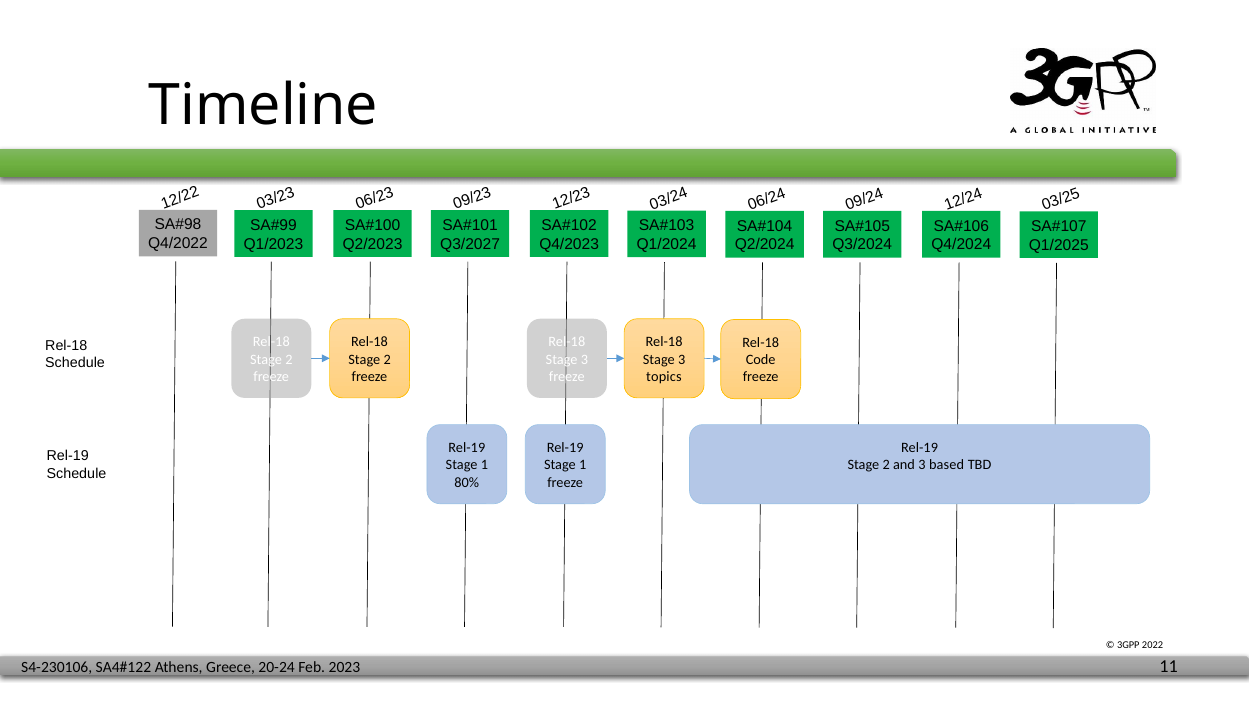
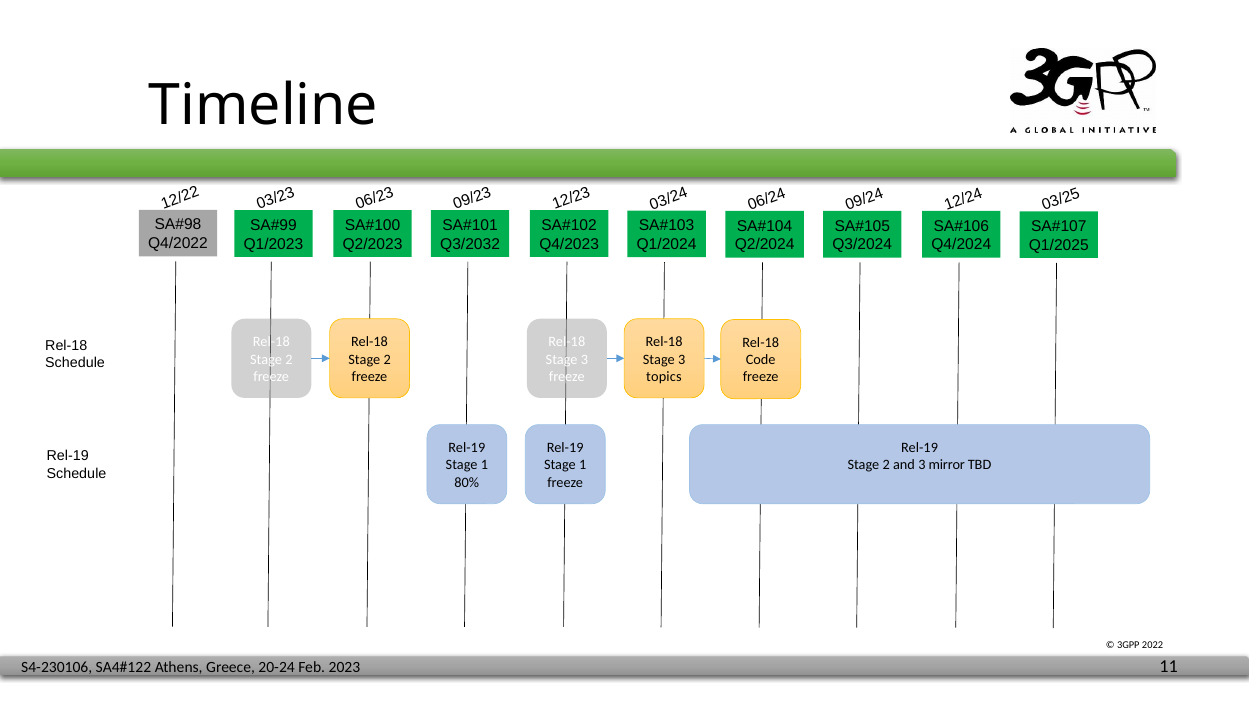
Q3/2027: Q3/2027 -> Q3/2032 (470, 244)
based: based -> mirror (947, 466)
